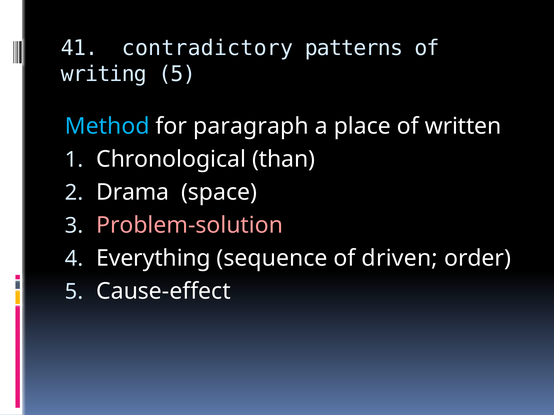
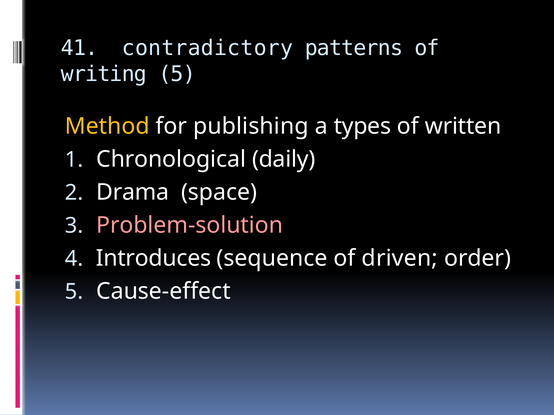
Method colour: light blue -> yellow (107, 126)
paragraph: paragraph -> publishing (251, 126)
place: place -> types (362, 126)
than: than -> daily (284, 159)
Everything: Everything -> Introduces (154, 259)
